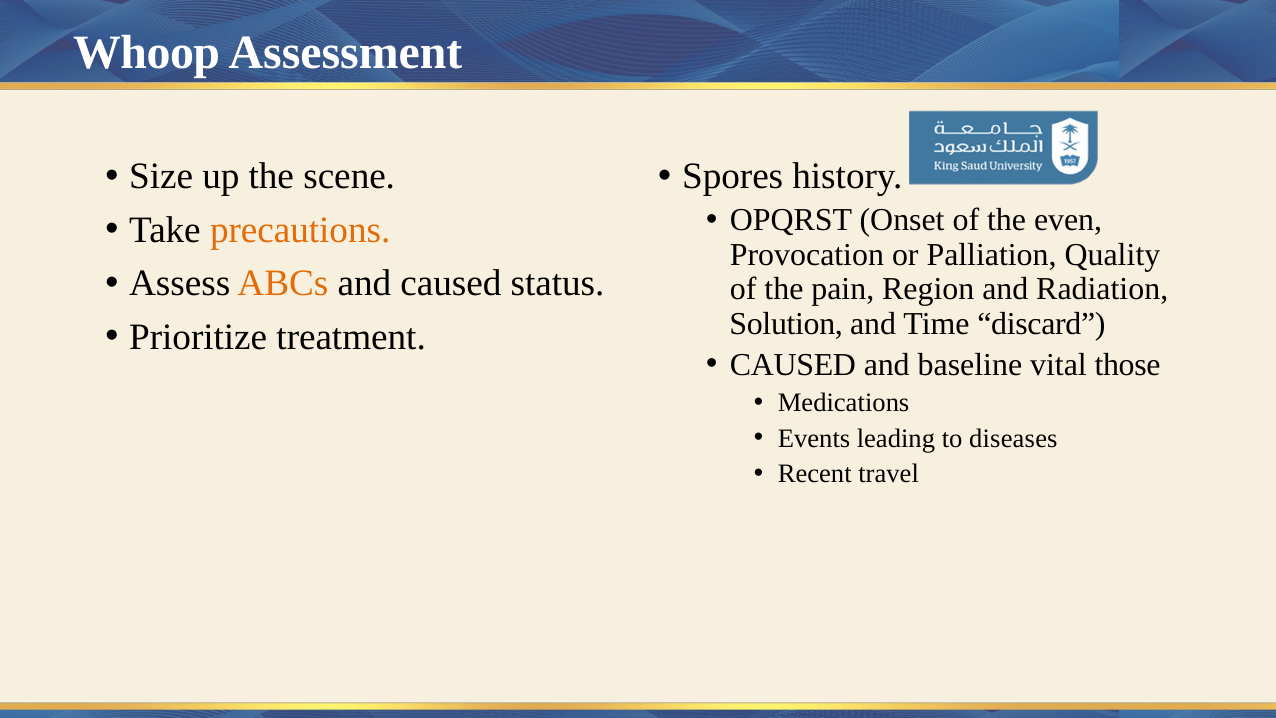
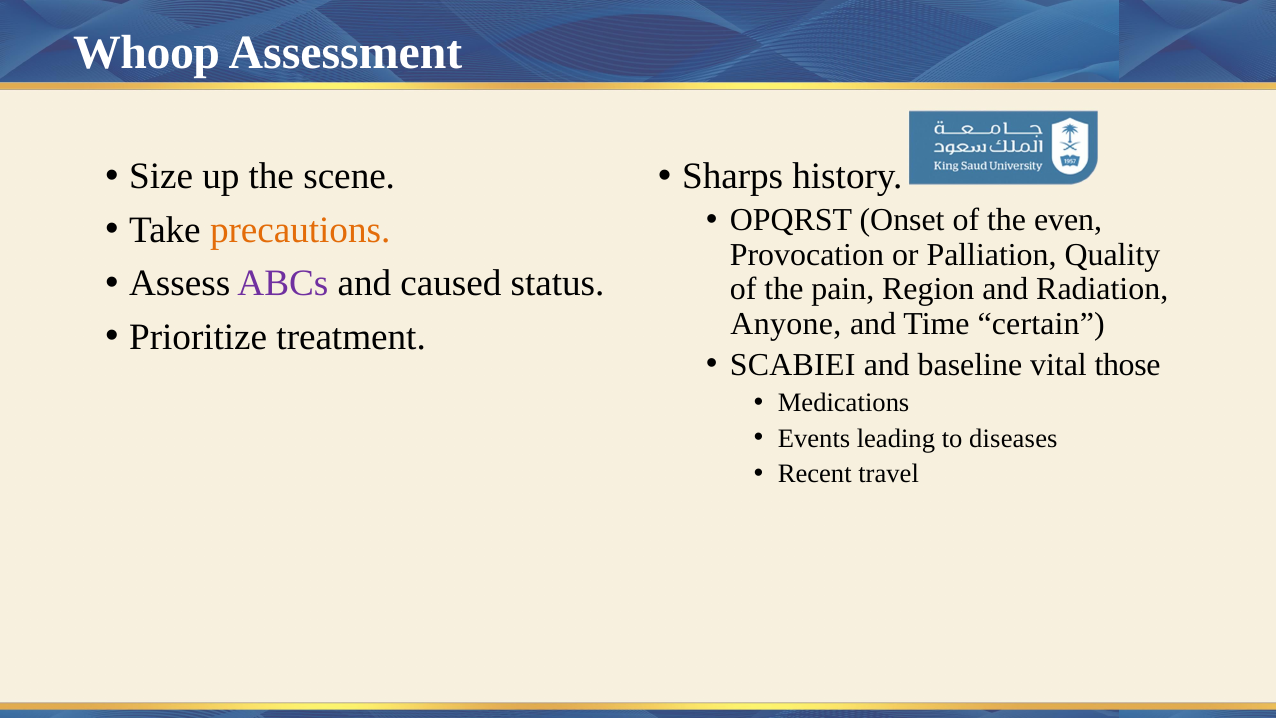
Spores: Spores -> Sharps (733, 176)
ABCs colour: orange -> purple (283, 283)
Solution: Solution -> Anyone (786, 324)
discard: discard -> certain (1041, 324)
CAUSED: CAUSED -> SCABIEI (793, 365)
